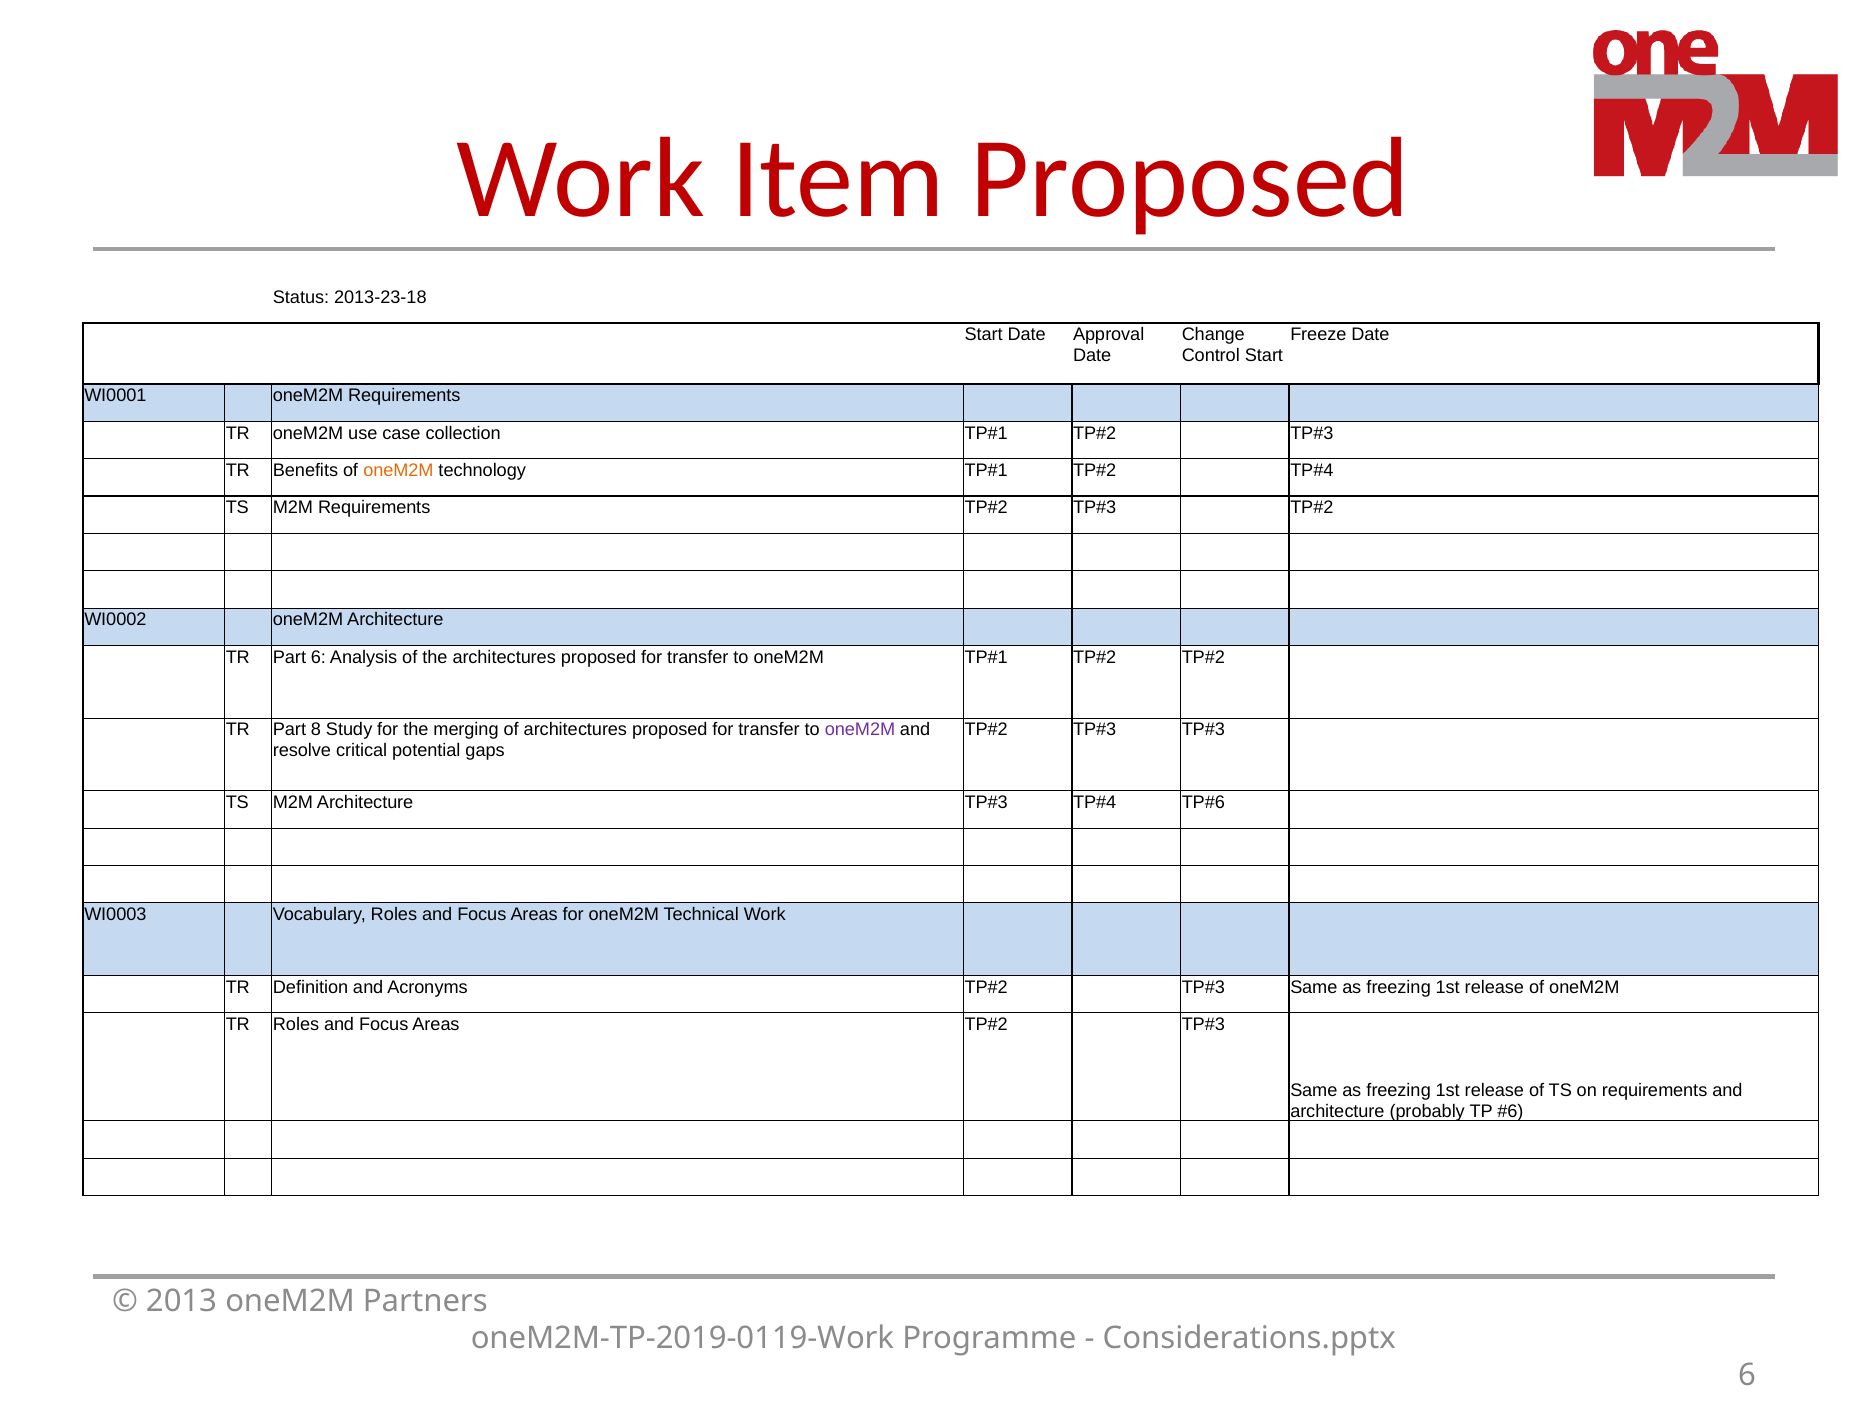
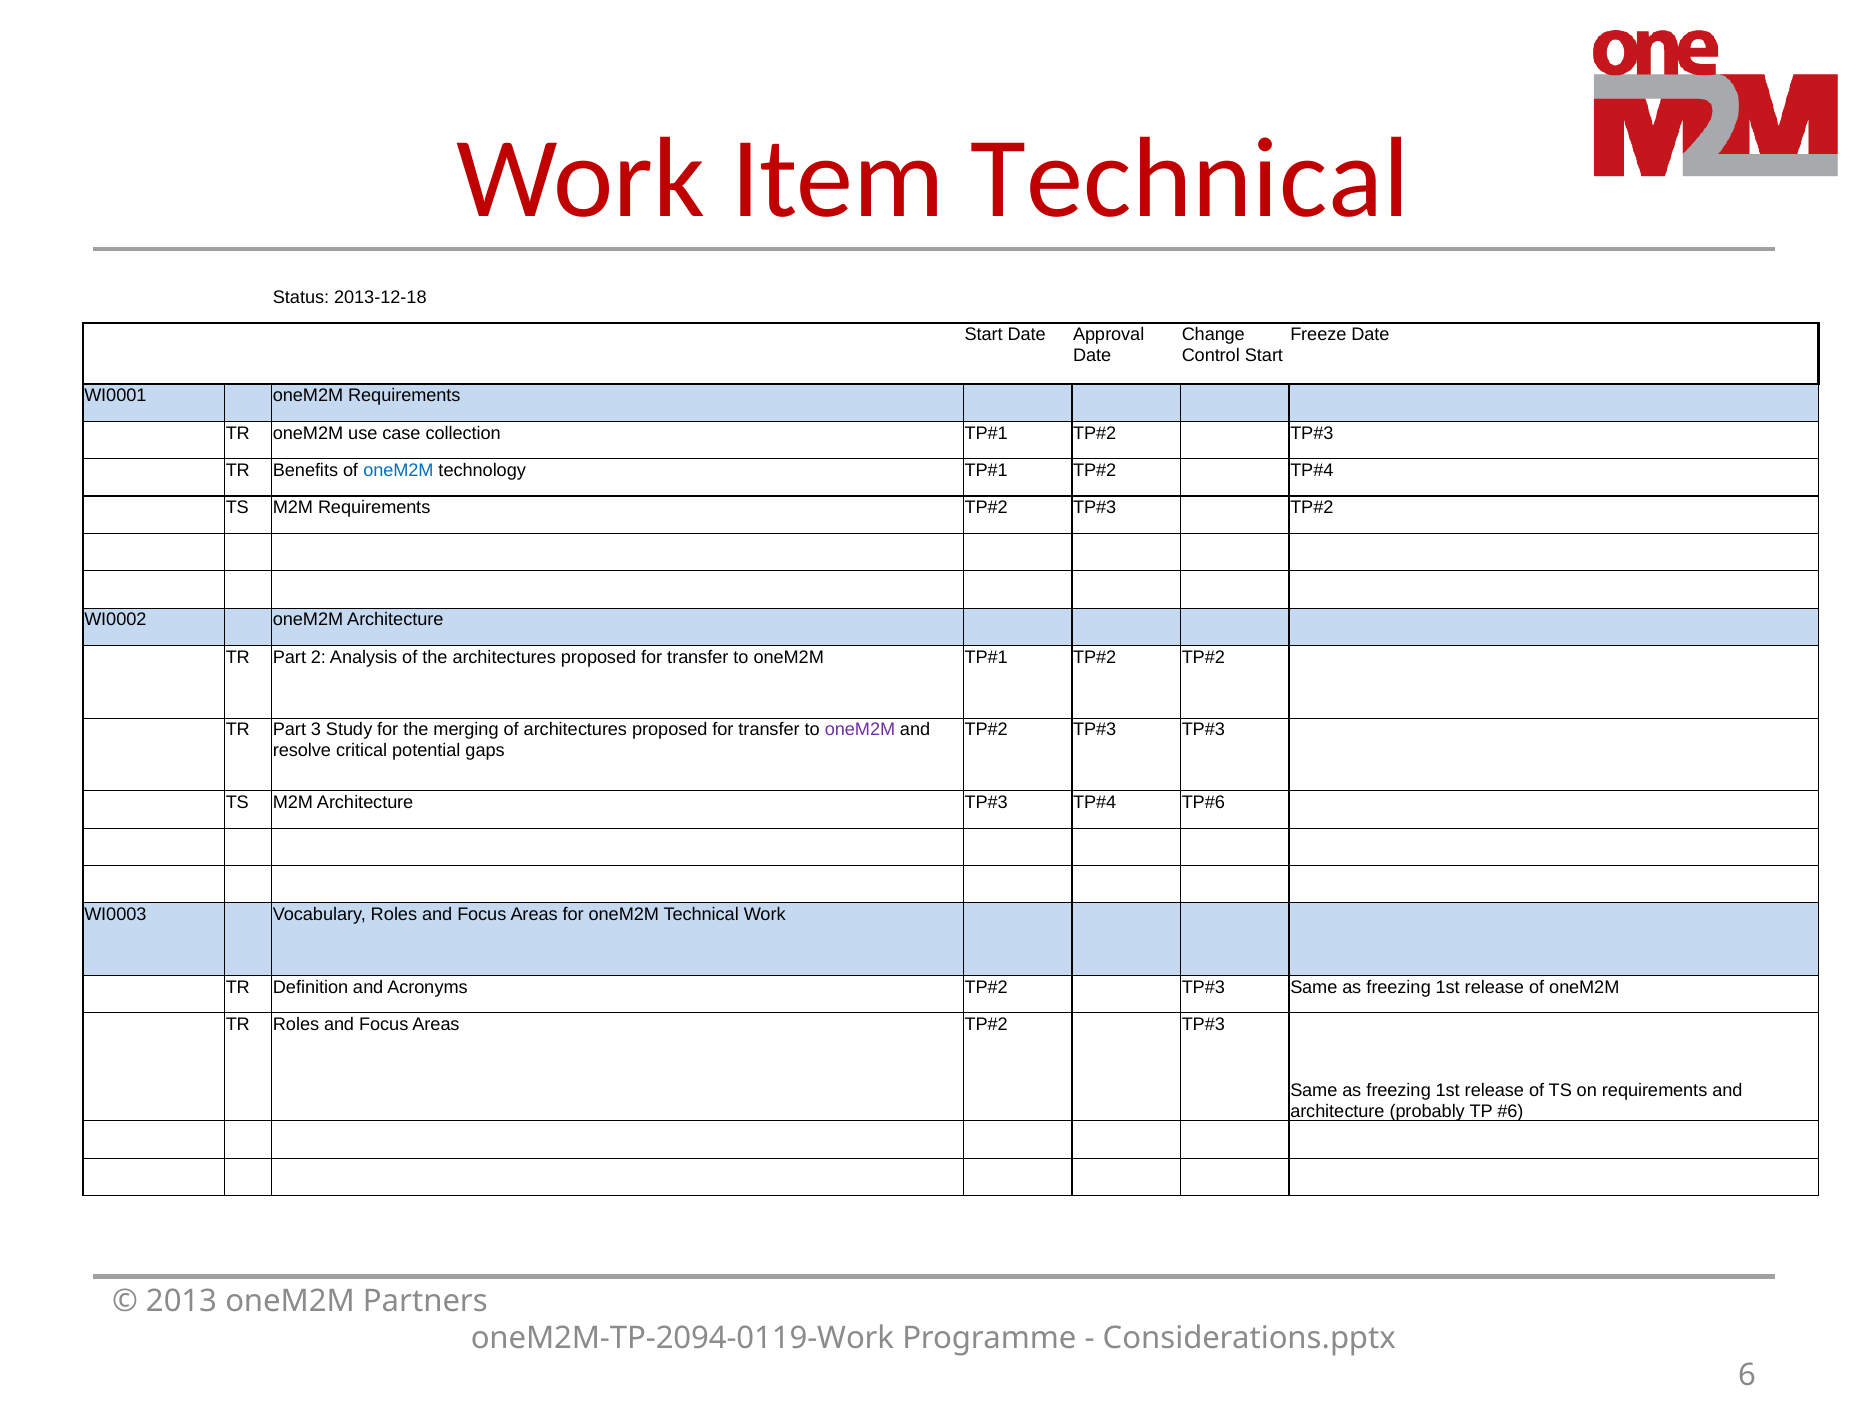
Item Proposed: Proposed -> Technical (1190, 179)
2013-23-18: 2013-23-18 -> 2013-12-18 (380, 298)
oneM2M colour: orange -> blue (398, 470)
Part 6: 6 -> 2 (318, 657)
8: 8 -> 3 (316, 730)
oneM2M-TP-2019-0119-Work: oneM2M-TP-2019-0119-Work -> oneM2M-TP-2094-0119-Work (682, 1338)
